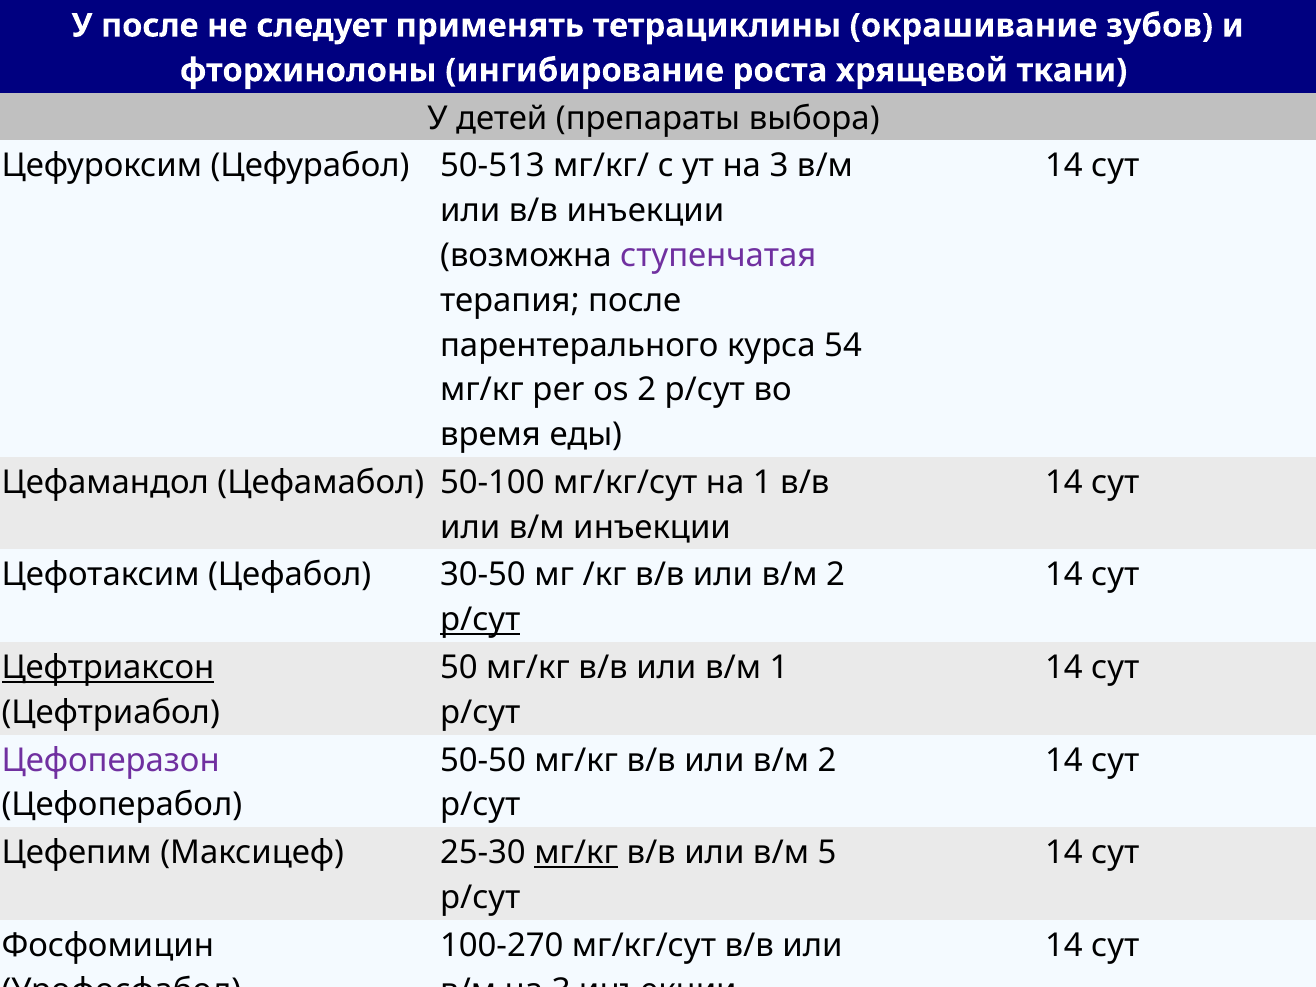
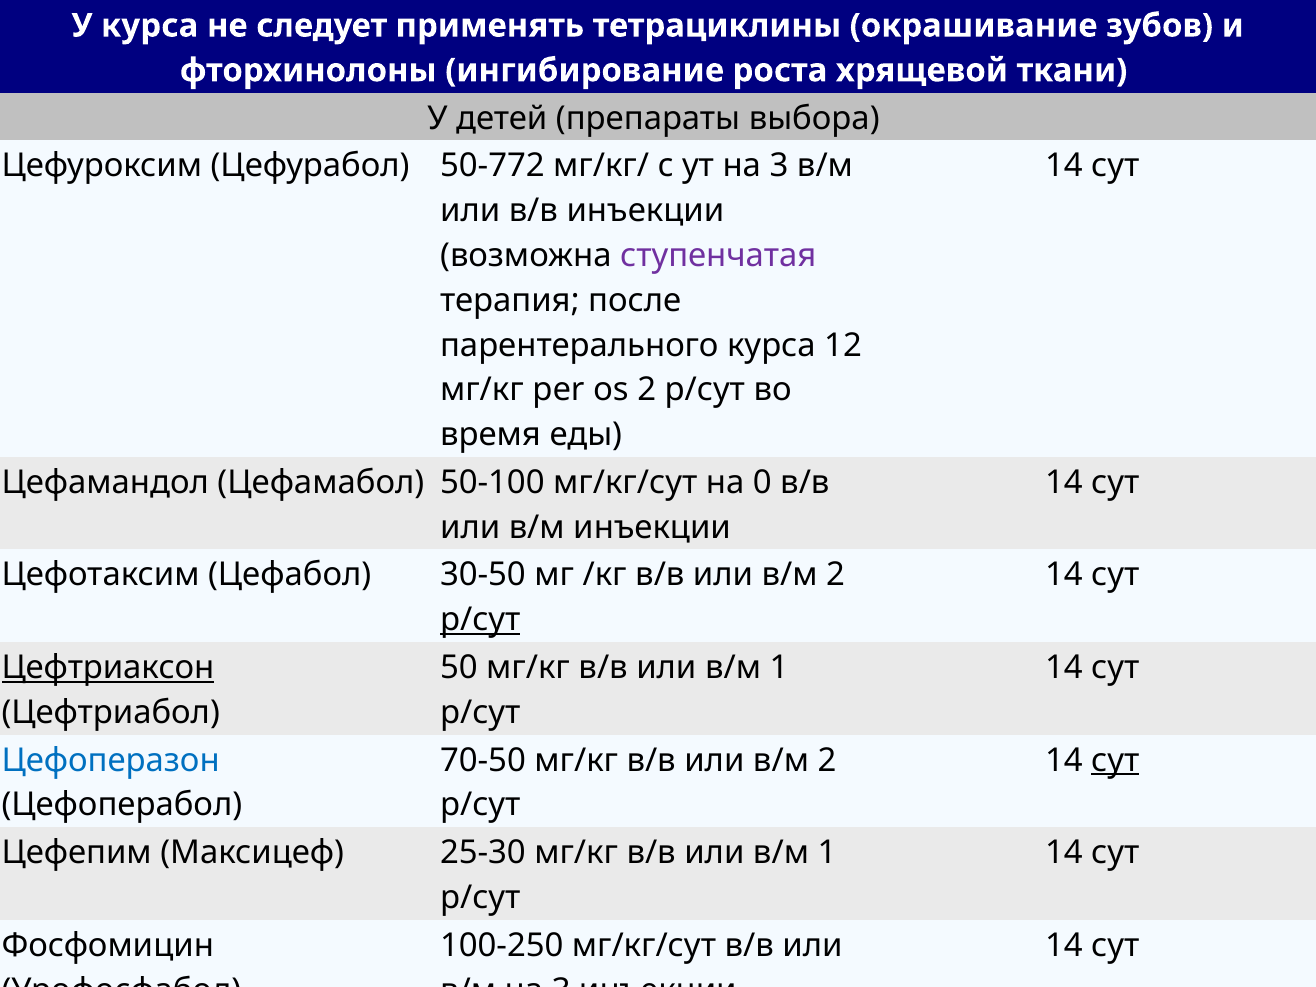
У после: после -> курса (150, 26)
50-513: 50-513 -> 50-772 (492, 166)
54: 54 -> 12 (843, 345)
на 1: 1 -> 0 (762, 483)
Цефоперазон colour: purple -> blue (111, 760)
50-50: 50-50 -> 70-50 (483, 760)
сут underline: none -> present (1115, 760)
мг/кг underline: present -> none (576, 853)
5: 5 -> 1 (827, 853)
100-270: 100-270 -> 100-250 (502, 945)
